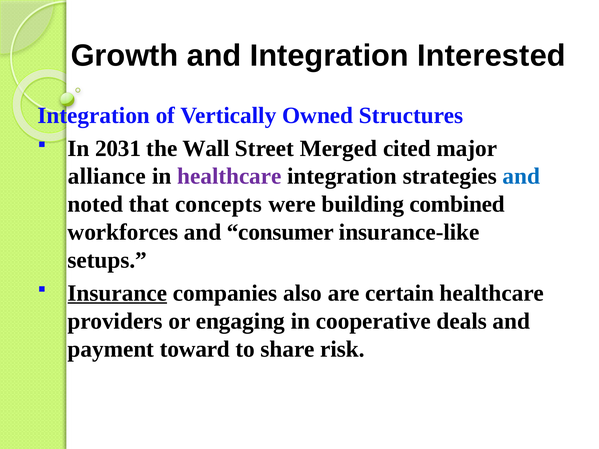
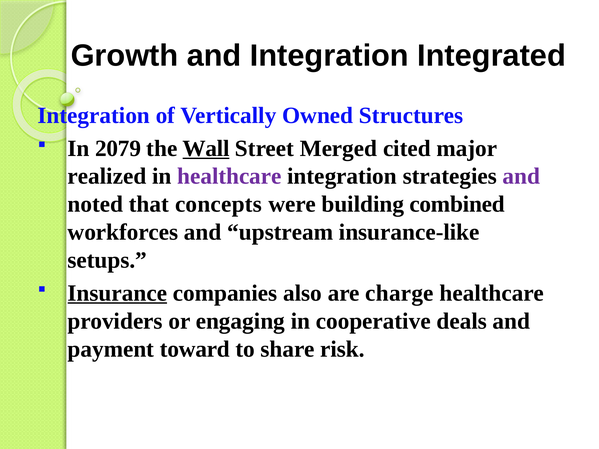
Interested: Interested -> Integrated (492, 56)
2031: 2031 -> 2079 (118, 148)
Wall underline: none -> present (206, 148)
alliance: alliance -> realized (107, 176)
and colour: blue -> purple (521, 176)
consumer: consumer -> upstream (280, 232)
certain: certain -> charge (399, 293)
